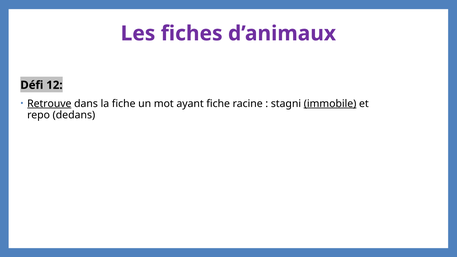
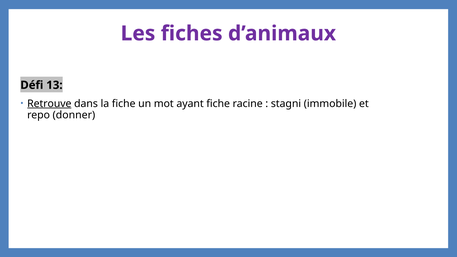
12: 12 -> 13 (54, 85)
immobile underline: present -> none (330, 104)
dedans: dedans -> donner (74, 115)
